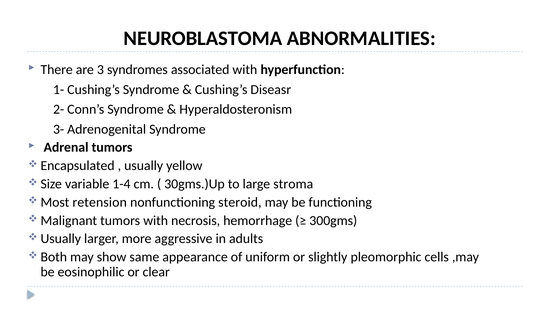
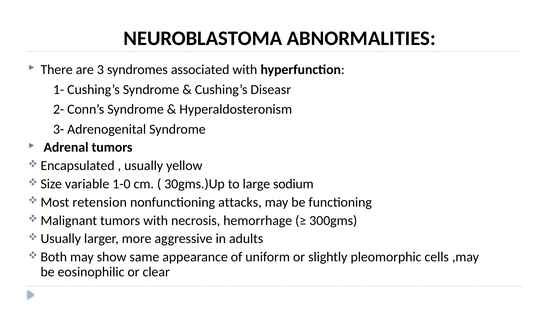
1-4: 1-4 -> 1-0 (121, 184)
stroma: stroma -> sodium (293, 184)
steroid: steroid -> attacks (240, 202)
